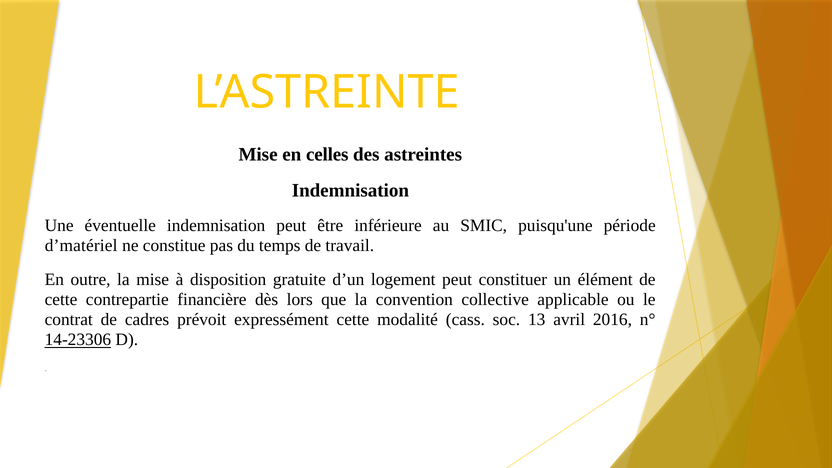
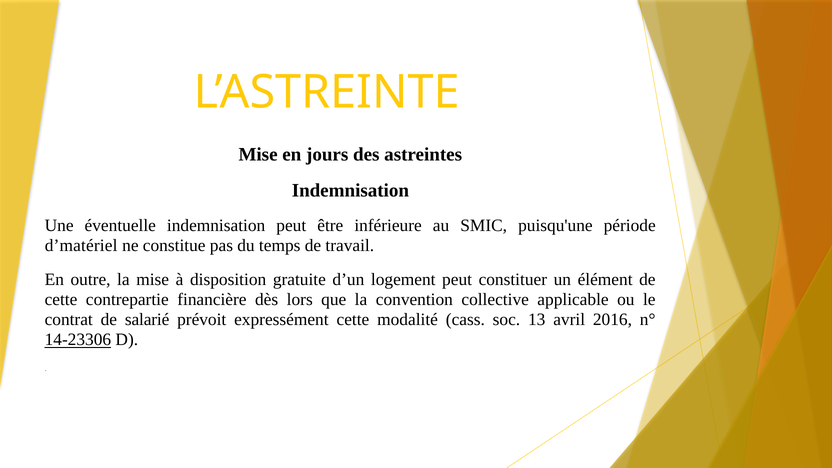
celles: celles -> jours (327, 155)
cadres: cadres -> salarié (147, 320)
